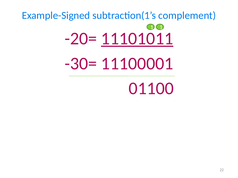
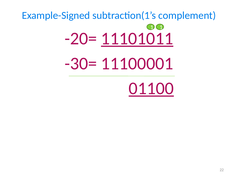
01100 underline: none -> present (151, 89)
